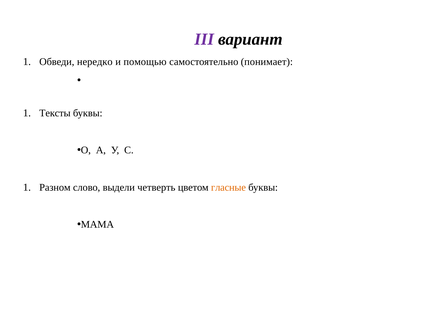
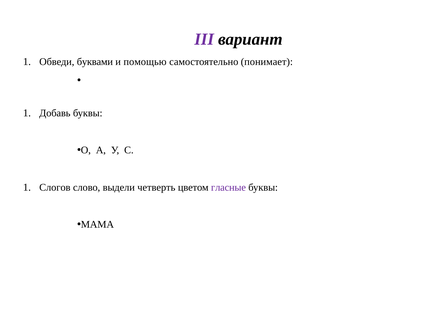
нередко: нередко -> буквами (95, 62)
Тексты: Тексты -> Добавь (55, 113)
Разном: Разном -> Слогов (55, 187)
гласные colour: orange -> purple (228, 187)
